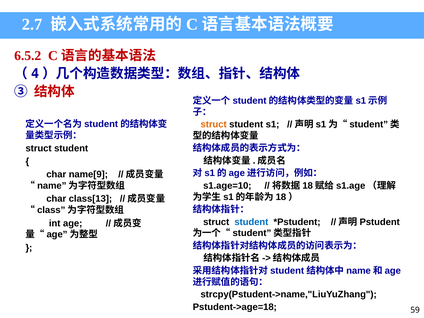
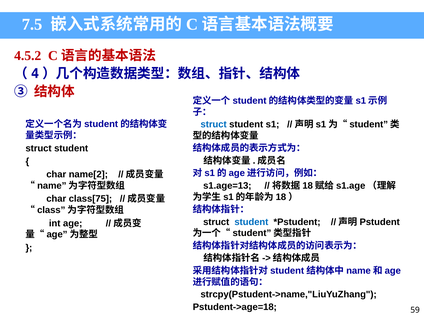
2.7: 2.7 -> 7.5 (32, 24)
6.5.2: 6.5.2 -> 4.5.2 (28, 56)
struct colour: orange -> blue (214, 124)
name[9: name[9 -> name[2 (88, 175)
s1.age=10: s1.age=10 -> s1.age=13 (227, 186)
class[13: class[13 -> class[75 (90, 199)
